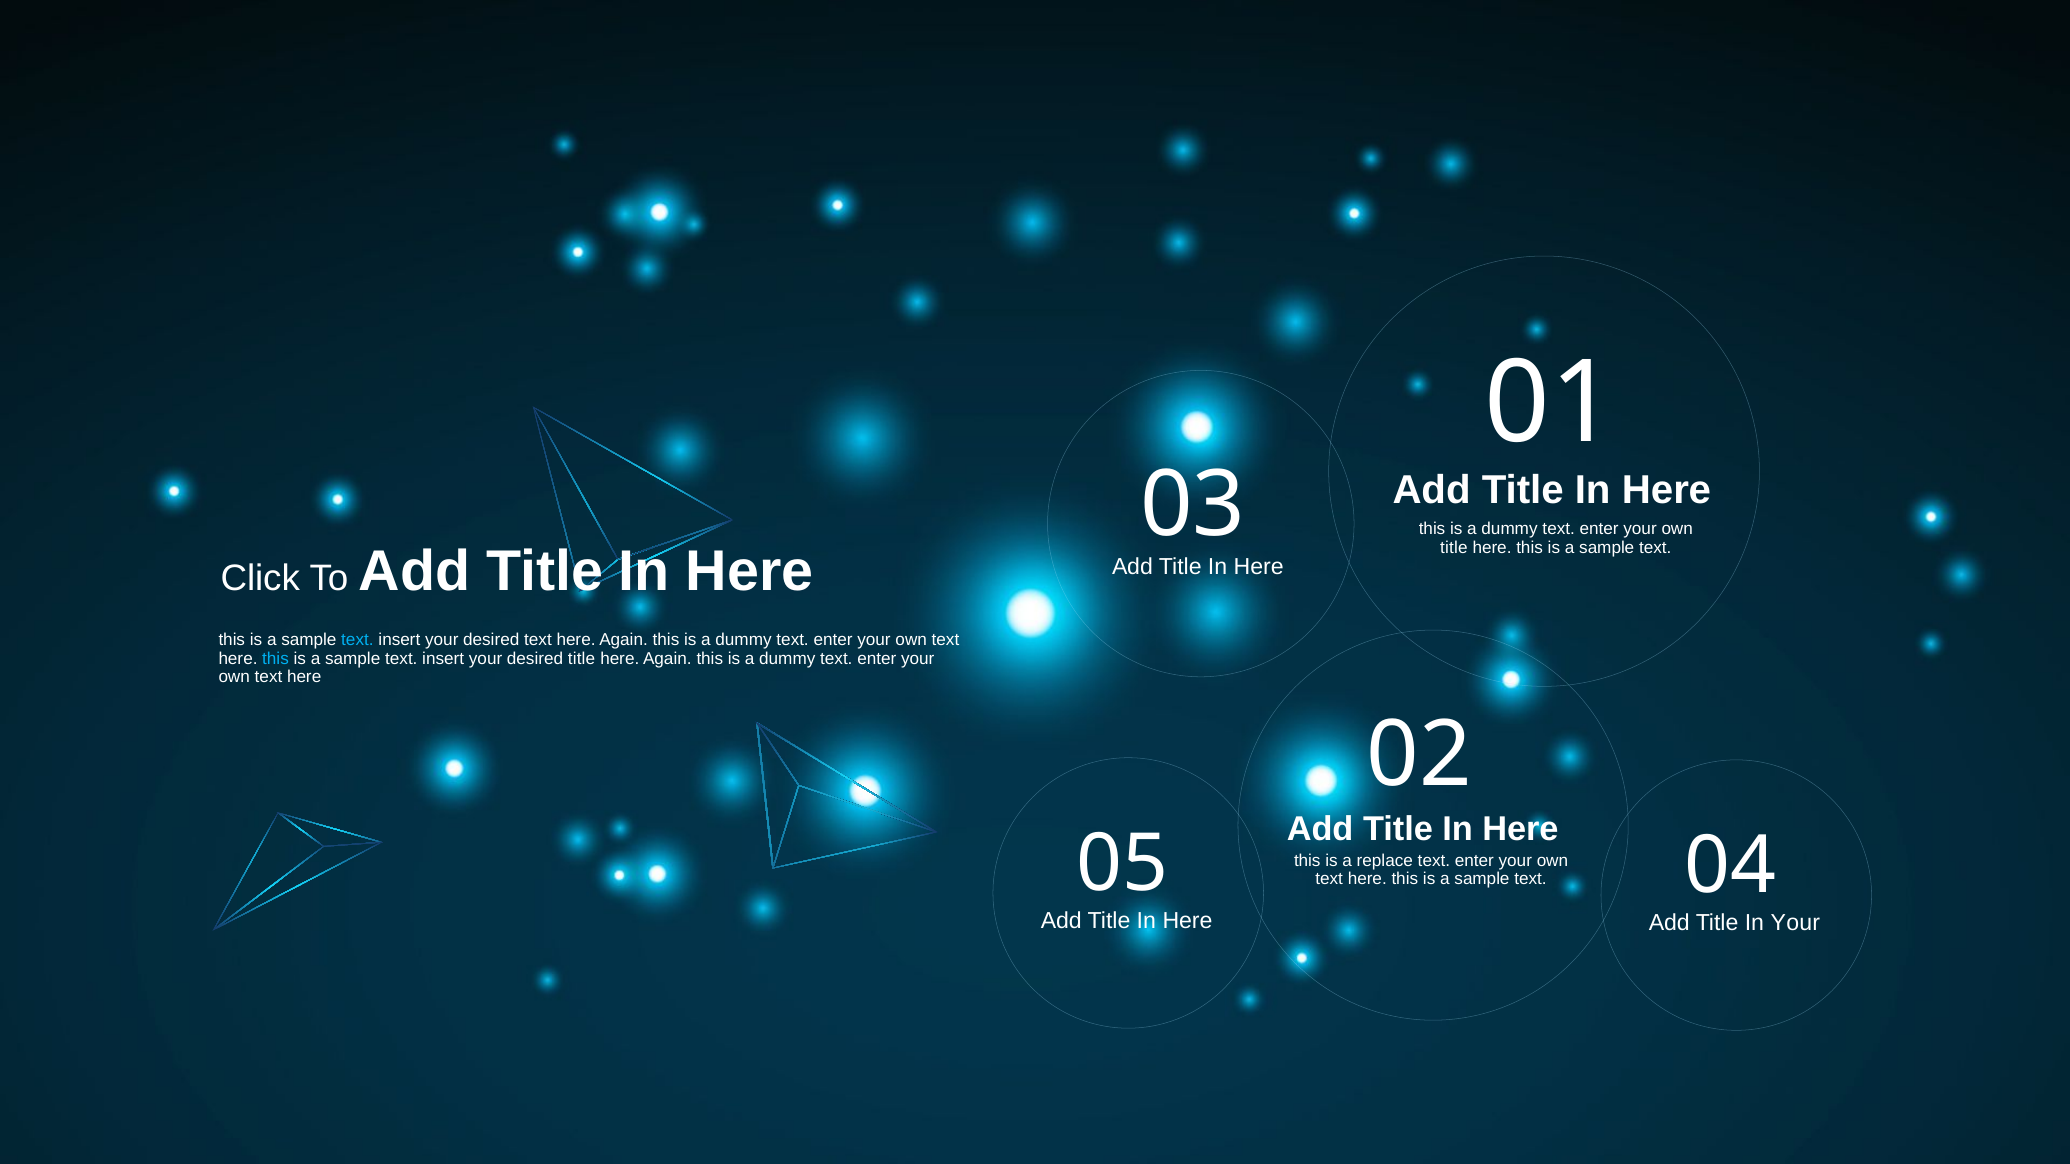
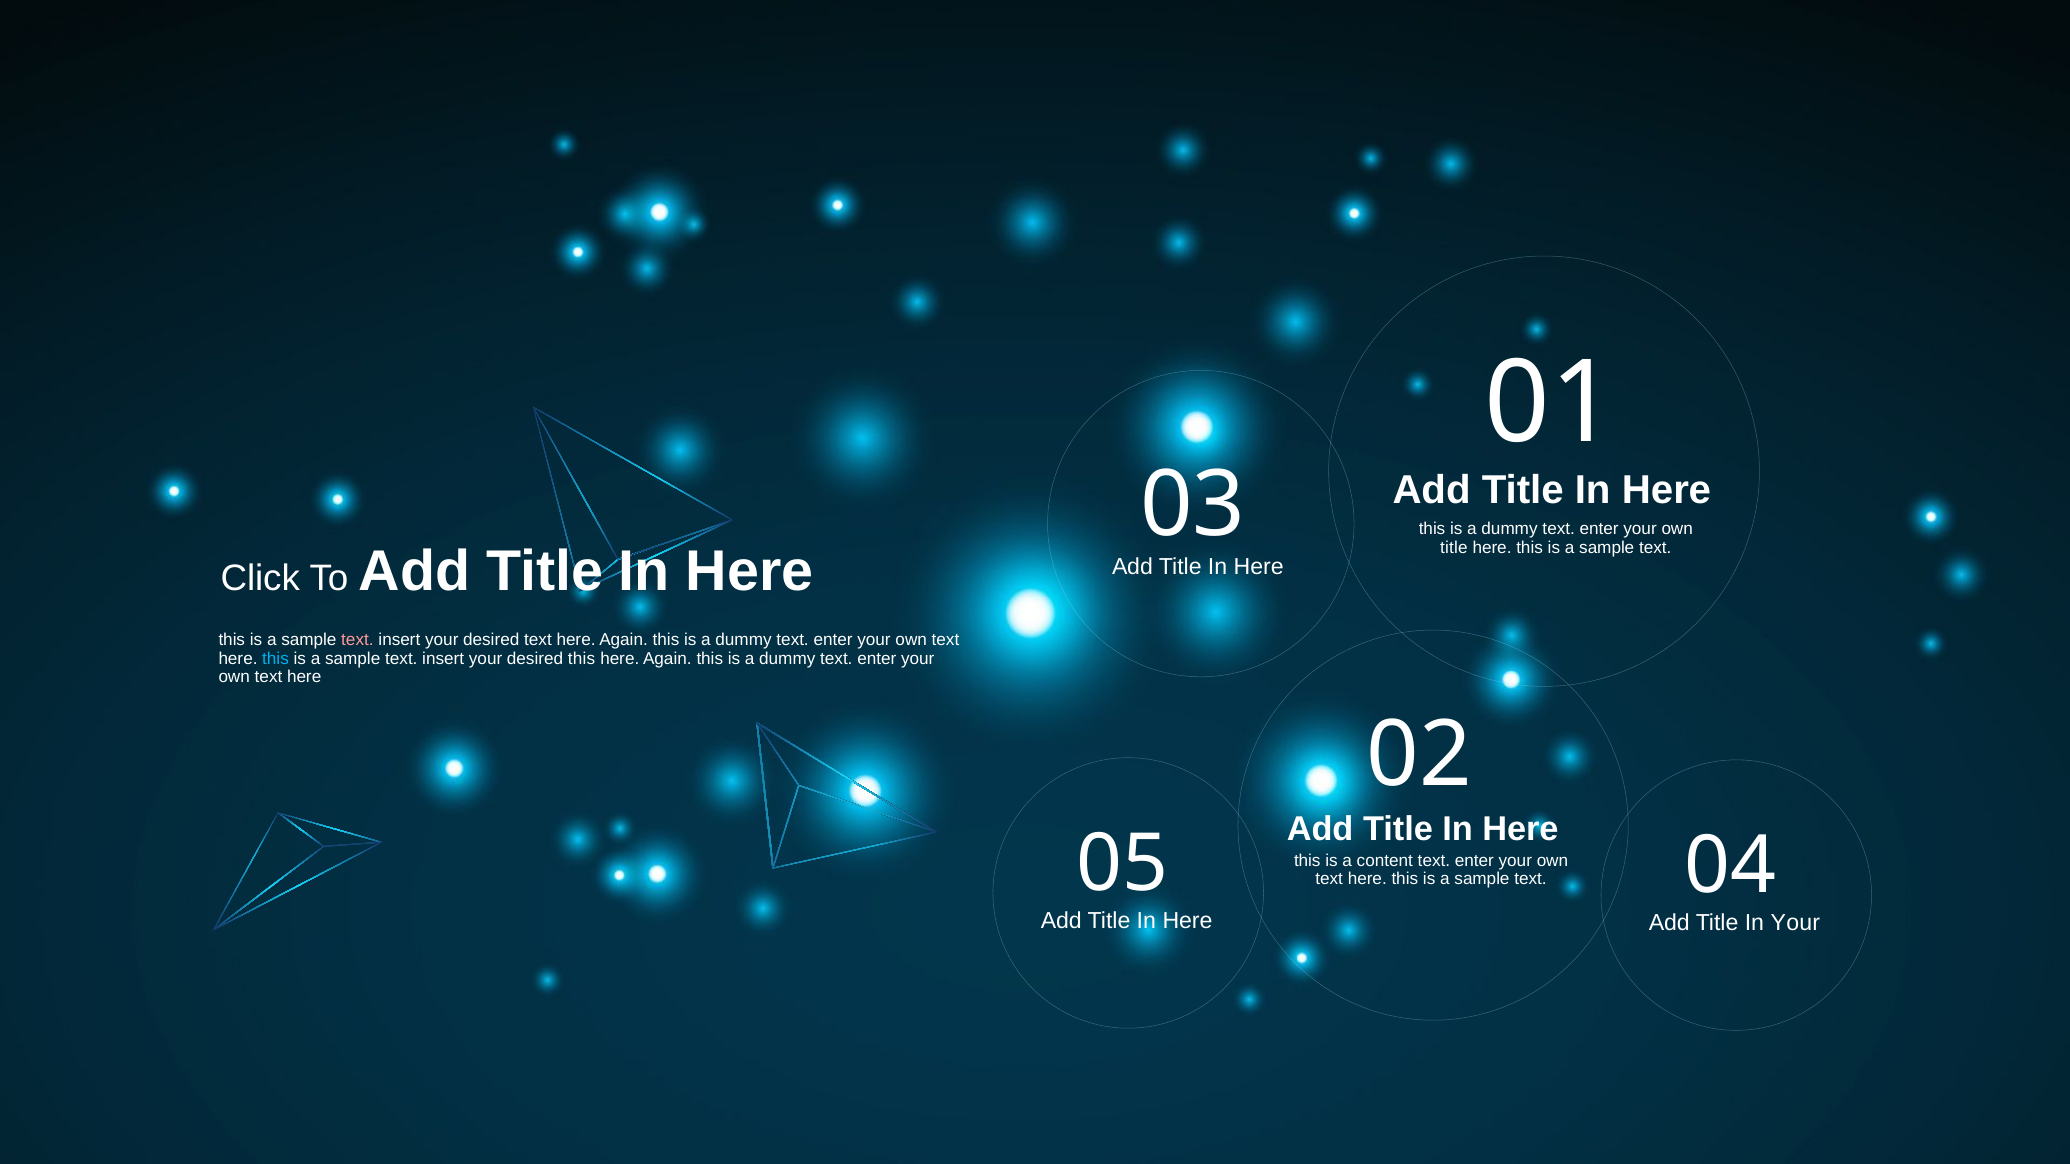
text colour: light blue -> pink (357, 640)
desired title: title -> this (582, 659)
replace: replace -> content (1385, 861)
